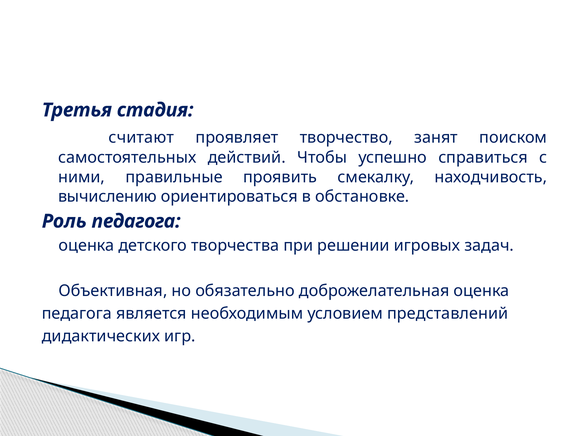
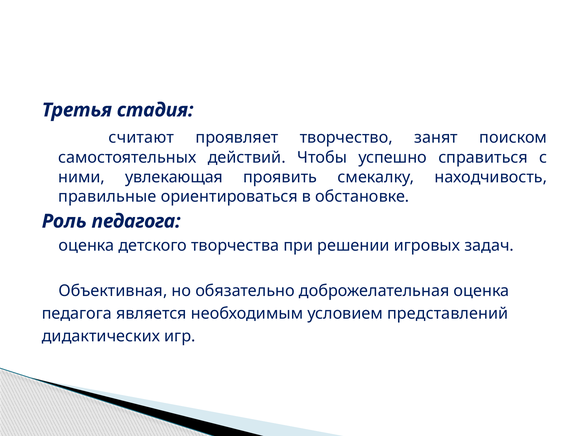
правильные: правильные -> увлекающая (174, 177)
вычислению: вычислению -> правильные (107, 197)
